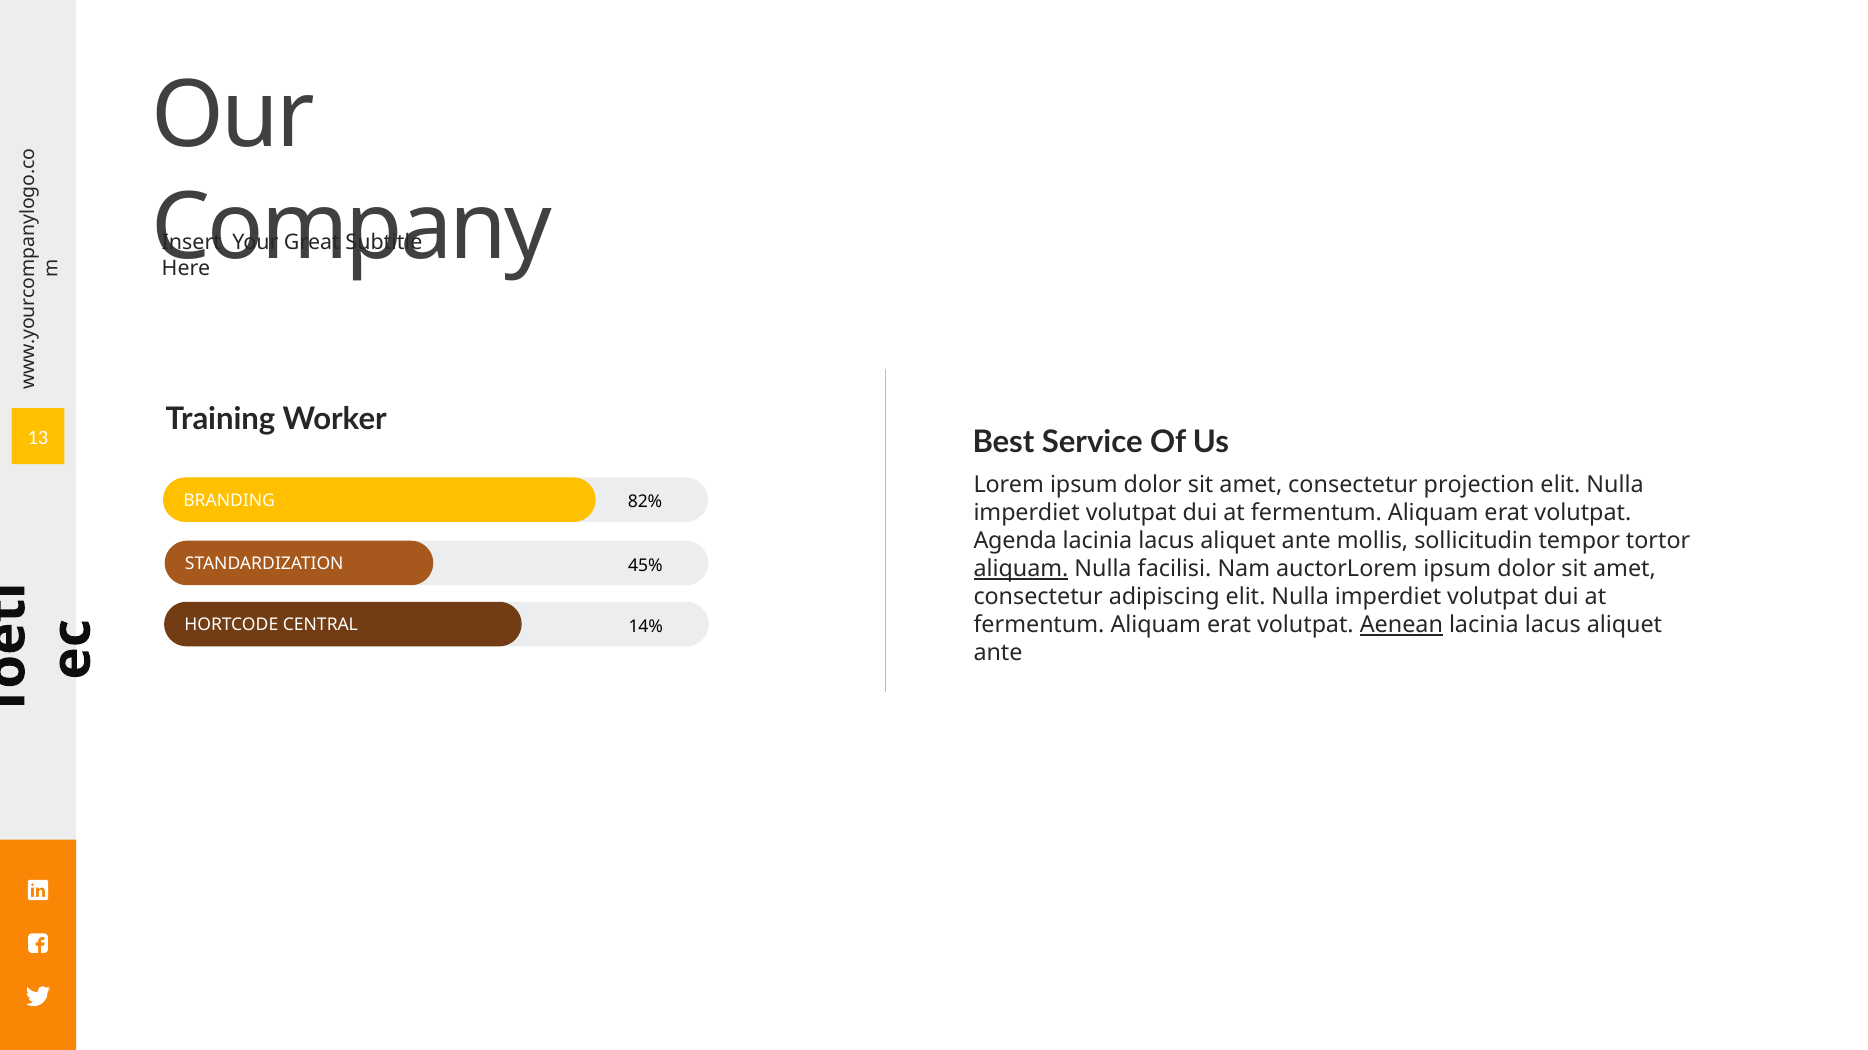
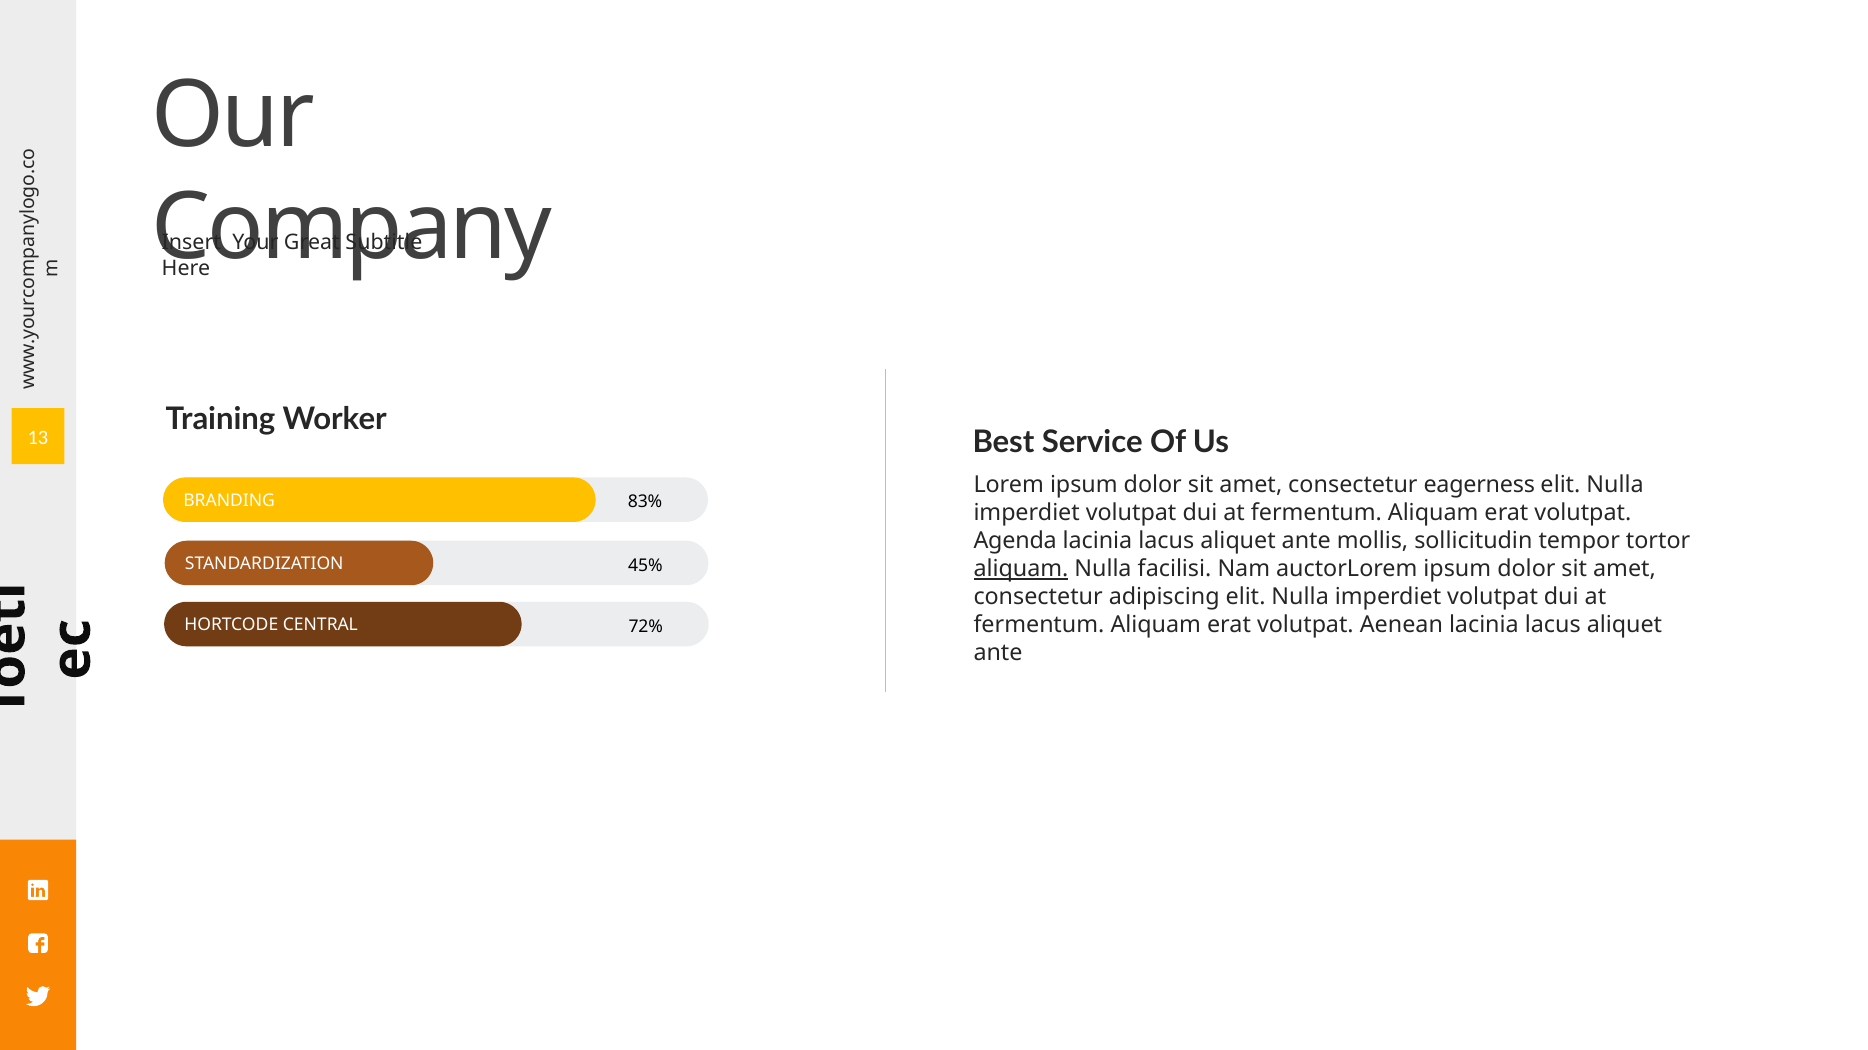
projection: projection -> eagerness (1479, 485)
82%: 82% -> 83% (645, 502)
Aenean underline: present -> none (1401, 626)
14%: 14% -> 72% (646, 627)
